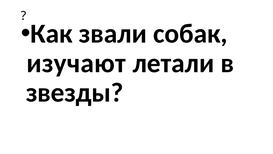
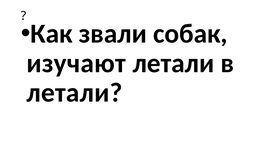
звезды: звезды -> летали (74, 92)
